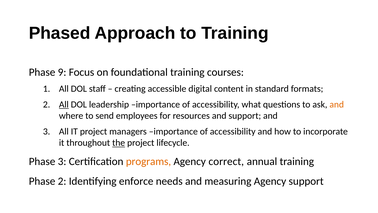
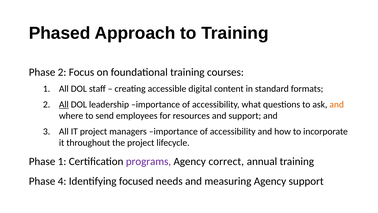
Phase 9: 9 -> 2 (62, 72)
the underline: present -> none (119, 143)
Phase 3: 3 -> 1 (62, 161)
programs colour: orange -> purple (148, 161)
Phase 2: 2 -> 4 (62, 181)
enforce: enforce -> focused (136, 181)
